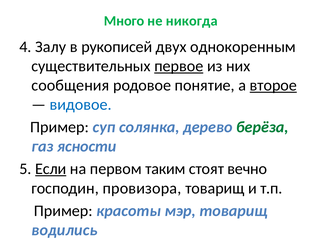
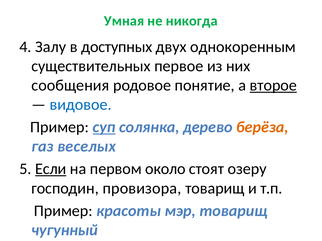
Много: Много -> Умная (124, 21)
рукописей: рукописей -> доступных (117, 47)
первое underline: present -> none (179, 66)
суп underline: none -> present (104, 127)
берёза colour: green -> orange (262, 127)
ясности: ясности -> веселых (87, 147)
таким: таким -> около (165, 169)
вечно: вечно -> озеру (247, 169)
водились: водились -> чугунный (65, 230)
